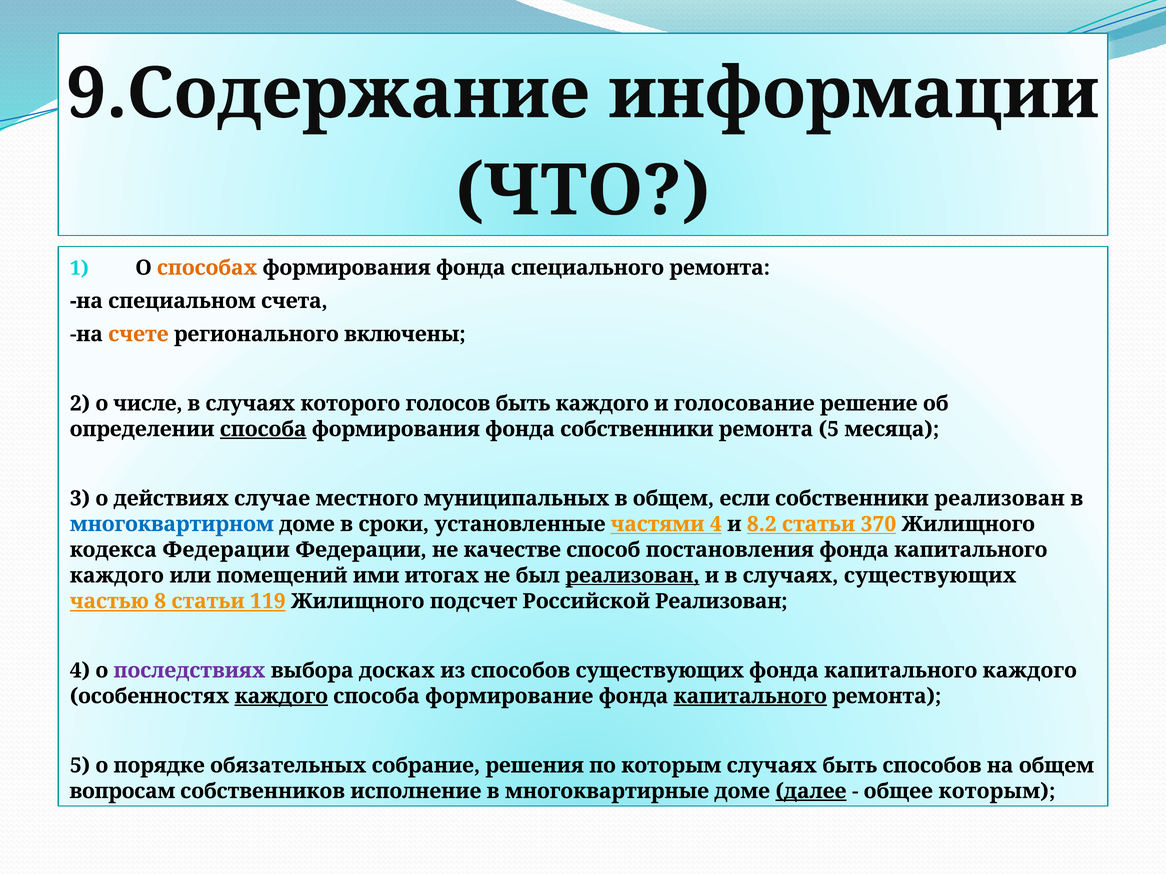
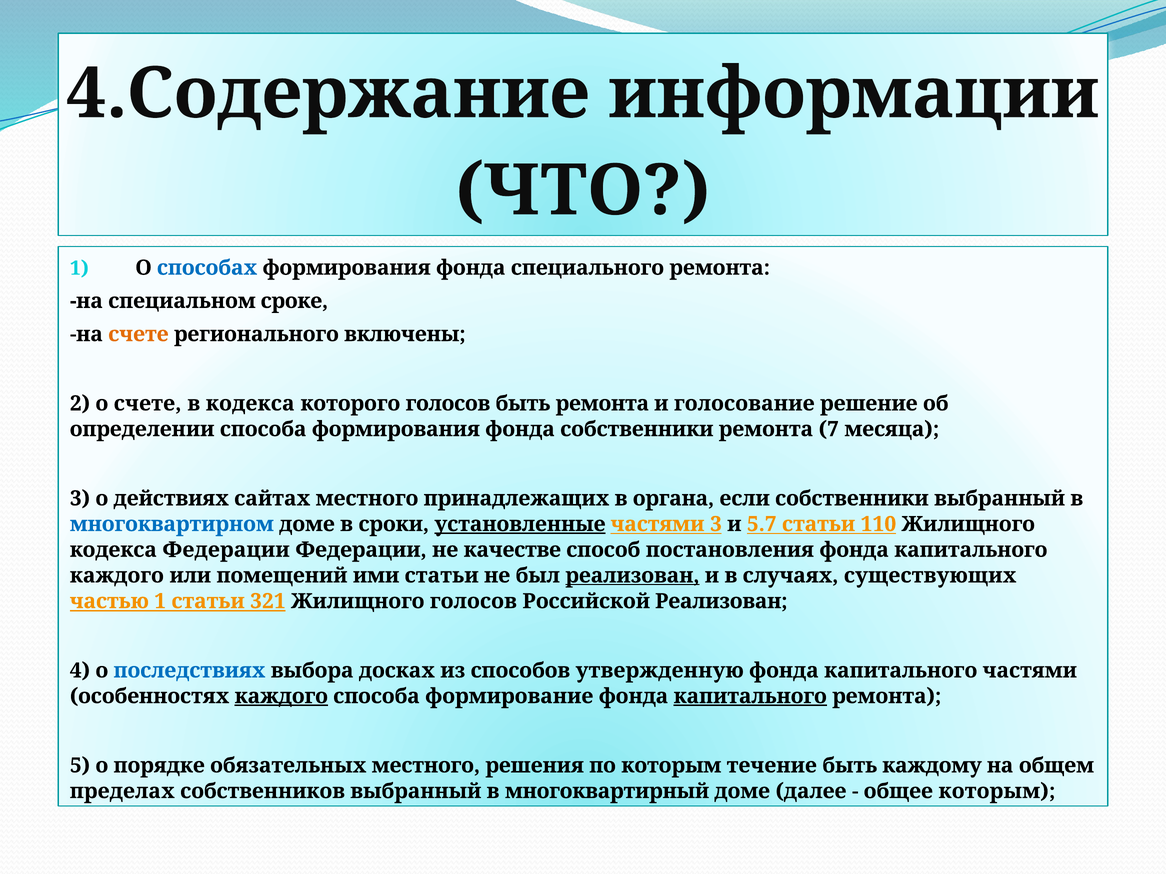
9.Содержание: 9.Содержание -> 4.Содержание (328, 94)
способах colour: orange -> blue (207, 268)
счета: счета -> сроке (294, 301)
о числе: числе -> счете (148, 404)
случаях: случаях -> кодекса (250, 404)
быть каждого: каждого -> ремонта (602, 404)
способа underline: present -> none (263, 429)
5: 5 -> 7 (829, 429)
случае: случае -> сайтах (272, 499)
муниципальных: муниципальных -> принадлежащих (516, 499)
в общем: общем -> органа (674, 499)
собственники реализован: реализован -> выбранный (1000, 499)
установленные underline: none -> present (520, 524)
частями 4: 4 -> 3 (716, 524)
8.2: 8.2 -> 5.7 (762, 524)
370: 370 -> 110 (878, 524)
ими итогах: итогах -> статьи (442, 576)
частью 8: 8 -> 1 (160, 602)
119: 119 -> 321 (268, 602)
Жилищного подсчет: подсчет -> голосов (473, 602)
последствиях colour: purple -> blue (190, 671)
способов существующих: существующих -> утвержденную (660, 671)
каждого: каждого -> частями (1030, 671)
обязательных собрание: собрание -> местного (426, 766)
которым случаях: случаях -> течение (772, 766)
быть способов: способов -> каждому (932, 766)
вопросам: вопросам -> пределах (122, 792)
собственников исполнение: исполнение -> выбранный (416, 792)
многоквартирные: многоквартирные -> многоквартирный (607, 792)
далее underline: present -> none (811, 792)
